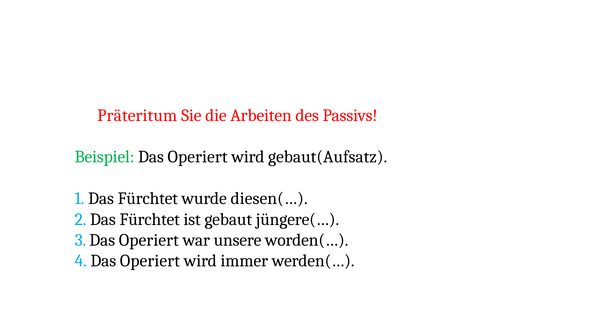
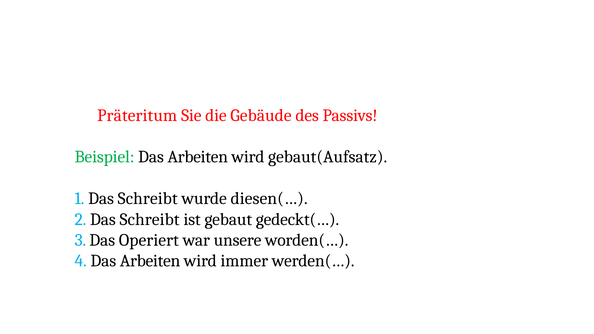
Arbeiten: Arbeiten -> Gebäude (261, 115)
Beispiel Das Operiert: Operiert -> Arbeiten (198, 157)
1 Das Fürchtet: Fürchtet -> Schreibt (148, 199)
2 Das Fürchtet: Fürchtet -> Schreibt (150, 219)
jüngere(…: jüngere(… -> gedeckt(… (298, 219)
4 Das Operiert: Operiert -> Arbeiten (150, 261)
